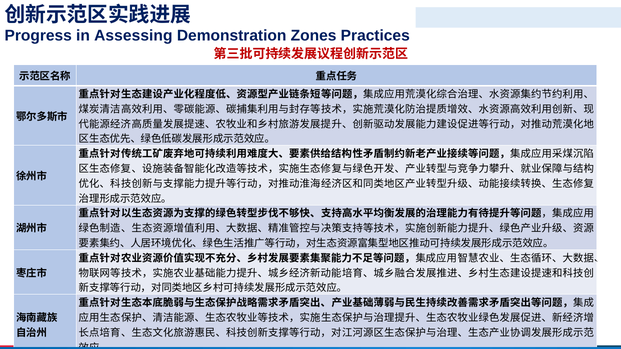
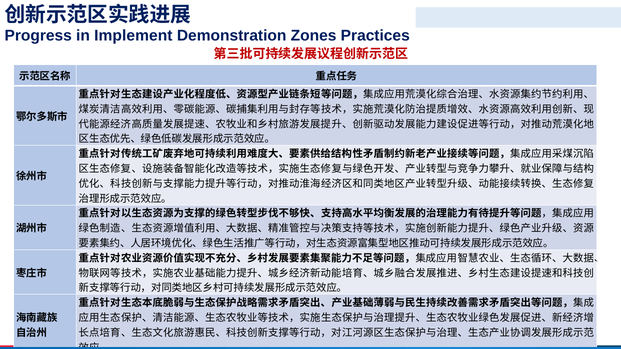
Assessing: Assessing -> Implement (133, 35)
